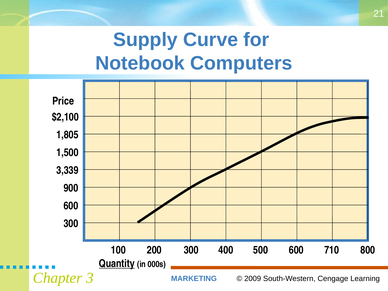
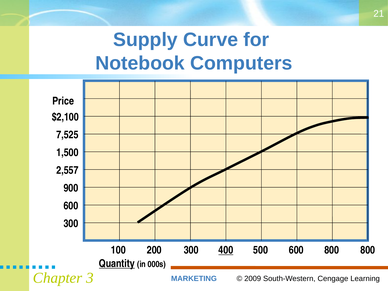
1,805: 1,805 -> 7,525 (68, 135)
3,339: 3,339 -> 2,557 (68, 170)
400 underline: none -> present (226, 250)
600 710: 710 -> 800 (332, 250)
